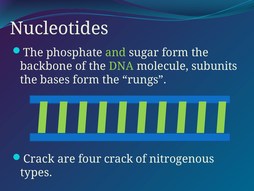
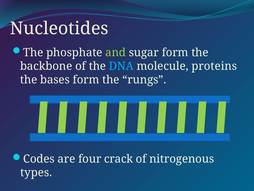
DNA colour: light green -> light blue (121, 66)
subunits: subunits -> proteins (214, 66)
Crack: Crack -> Codes (39, 159)
